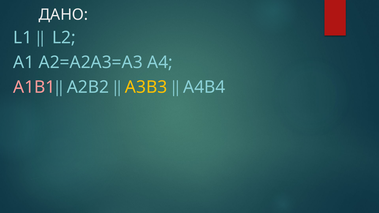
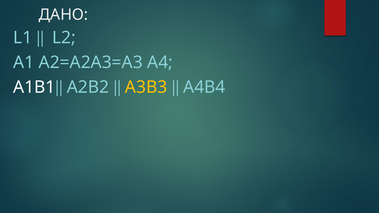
A1B1 colour: pink -> white (34, 87)
